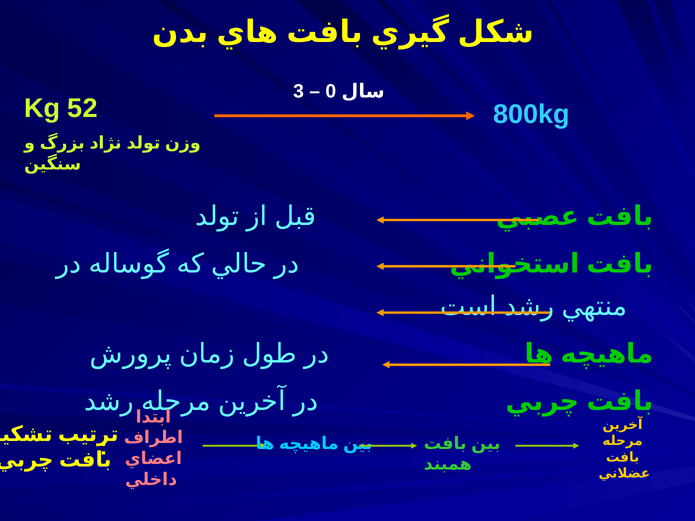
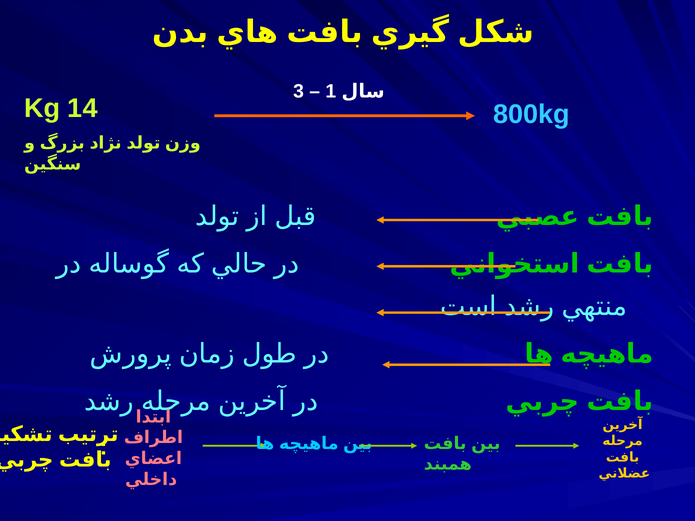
0: 0 -> 1 (331, 92)
52: 52 -> 14 (83, 108)
